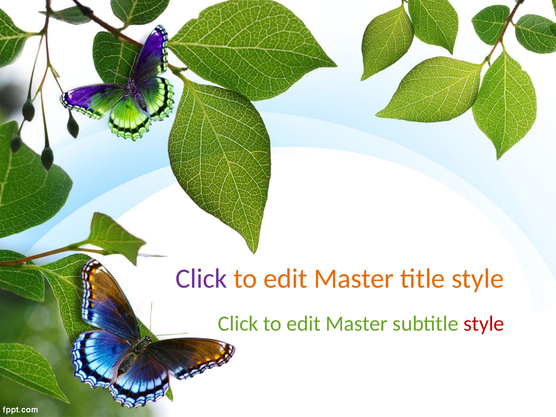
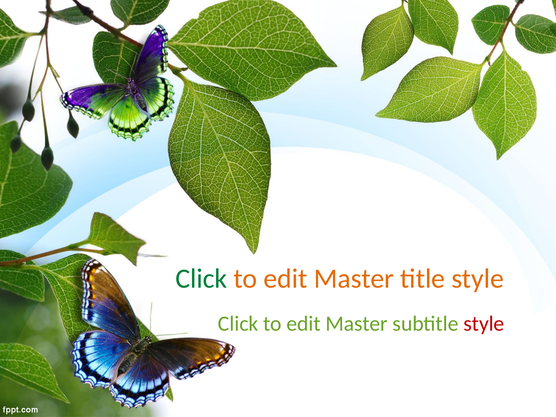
Click colour: purple -> green (201, 279)
